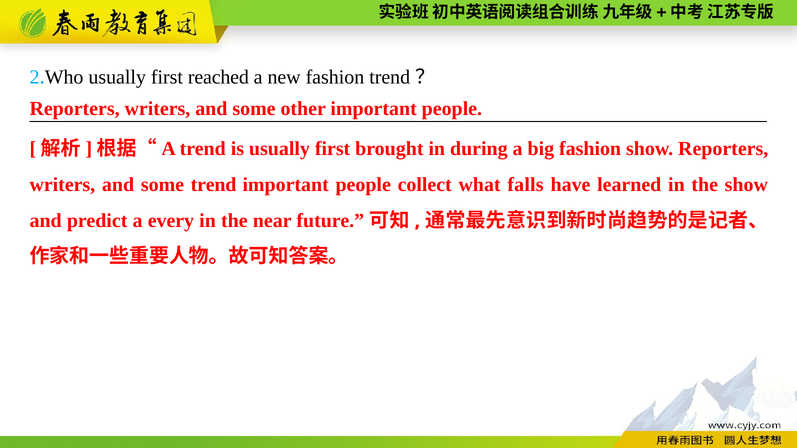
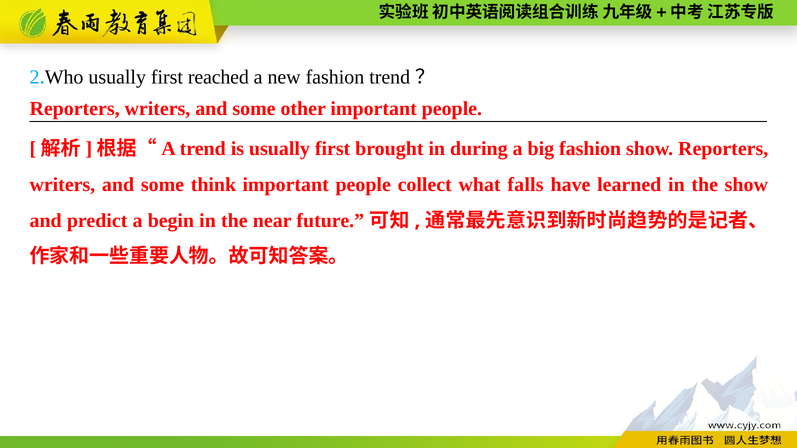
some trend: trend -> think (213, 185)
every: every -> begin (171, 221)
